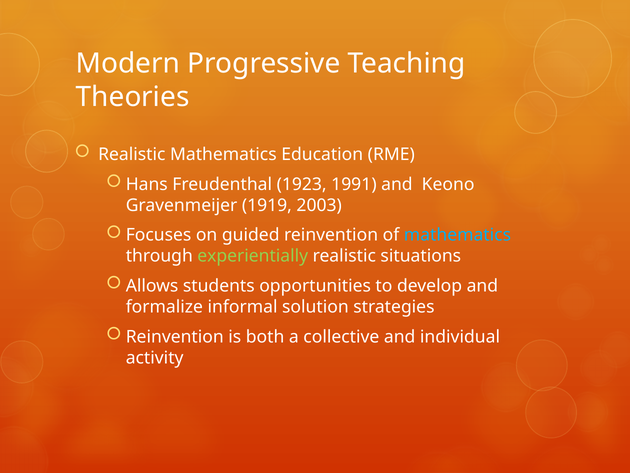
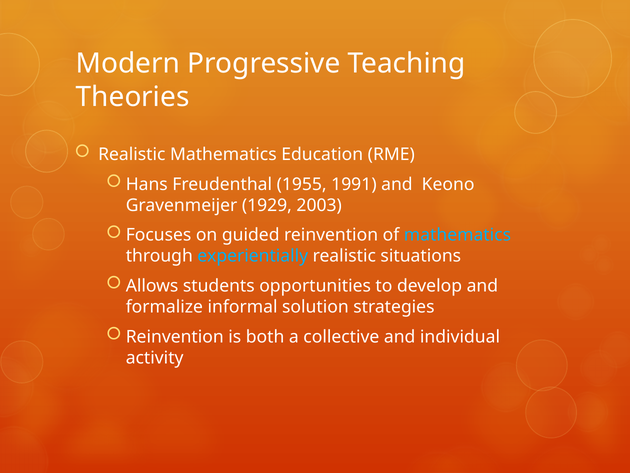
1923: 1923 -> 1955 (302, 184)
1919: 1919 -> 1929 (267, 205)
experientially colour: light green -> light blue (253, 256)
